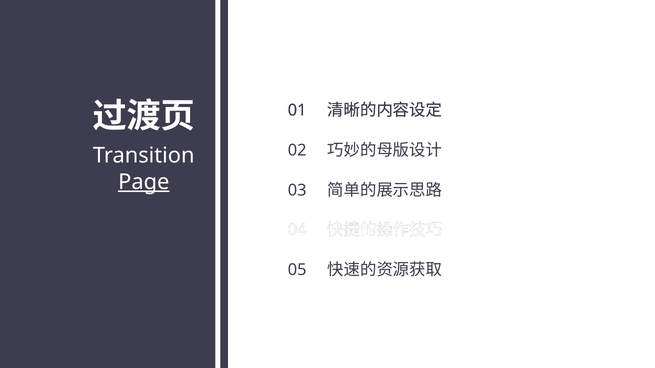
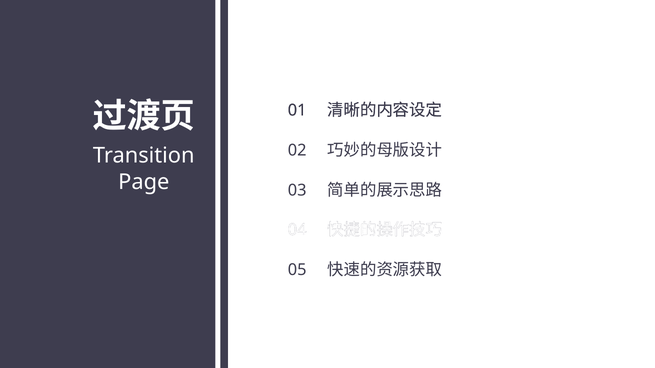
Page underline: present -> none (144, 182)
